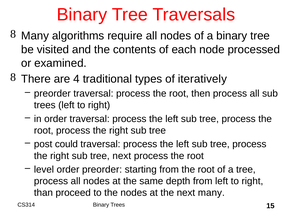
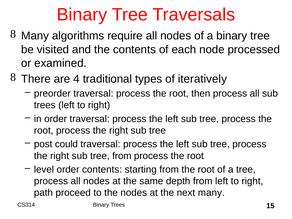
tree next: next -> from (122, 156)
order preorder: preorder -> contents (102, 169)
than: than -> path (43, 193)
